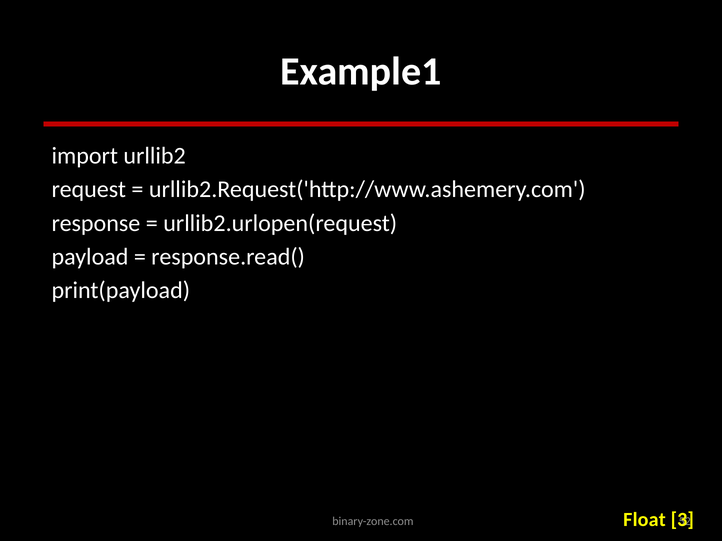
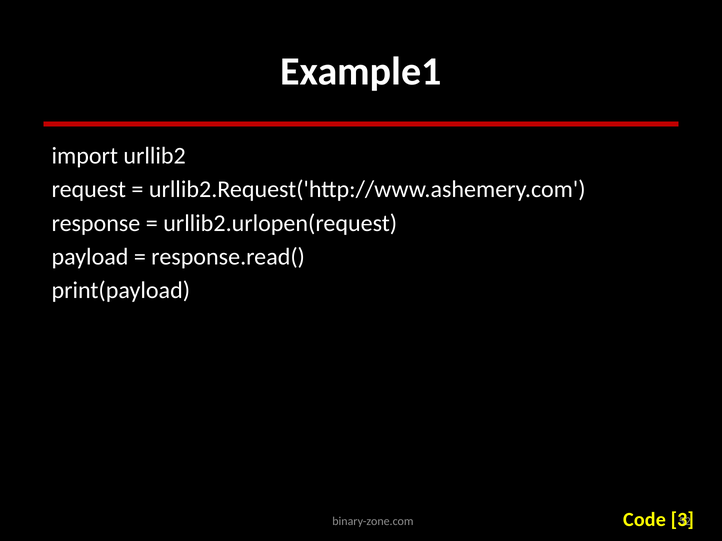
Float: Float -> Code (644, 520)
